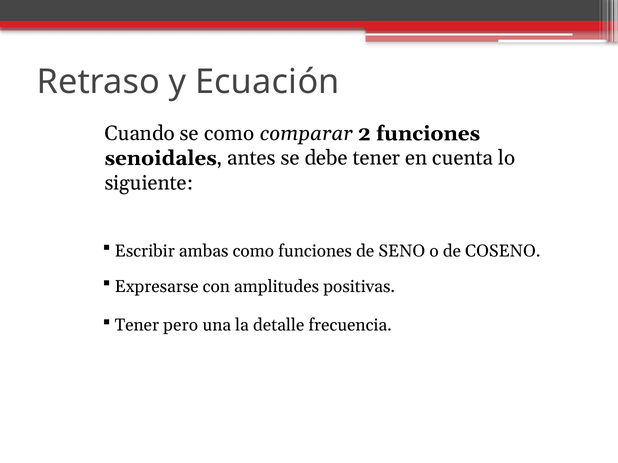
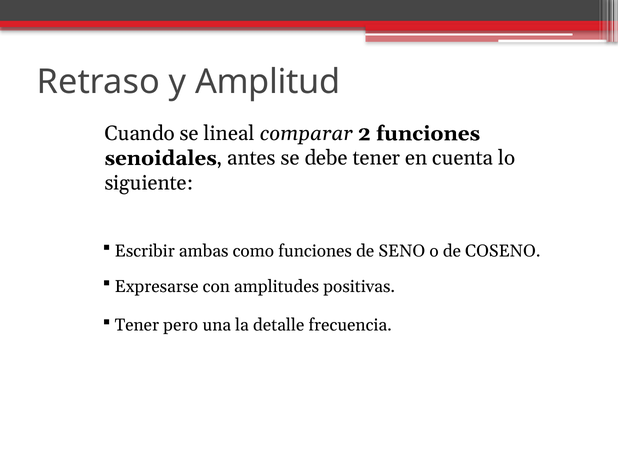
Ecuación: Ecuación -> Amplitud (268, 82)
se como: como -> lineal (229, 134)
